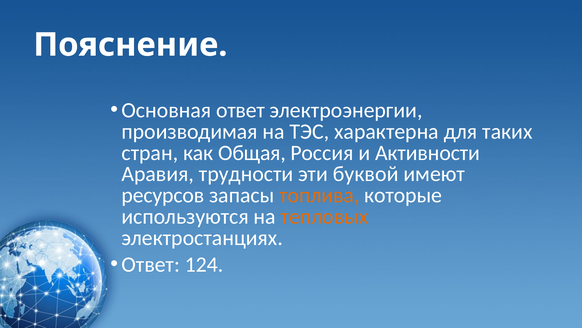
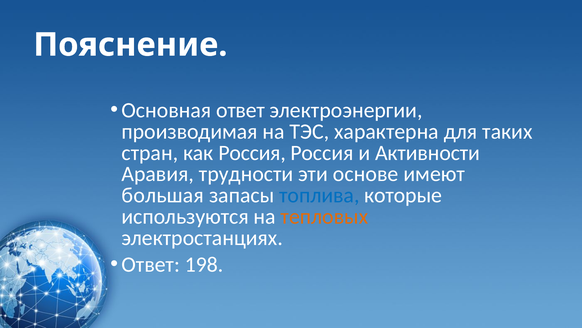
как Общая: Общая -> Россия (252, 153)
буквой: буквой -> основе (366, 174)
ресурсов: ресурсов -> большая (163, 195)
топлива colour: orange -> blue (319, 195)
124: 124 -> 198 (204, 264)
